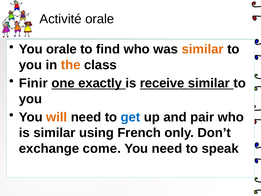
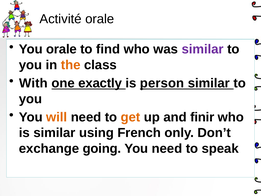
similar colour: orange -> purple (203, 49)
Finir: Finir -> With (33, 83)
receive: receive -> person (162, 83)
get colour: blue -> orange (131, 117)
pair: pair -> finir (202, 117)
come: come -> going (102, 148)
